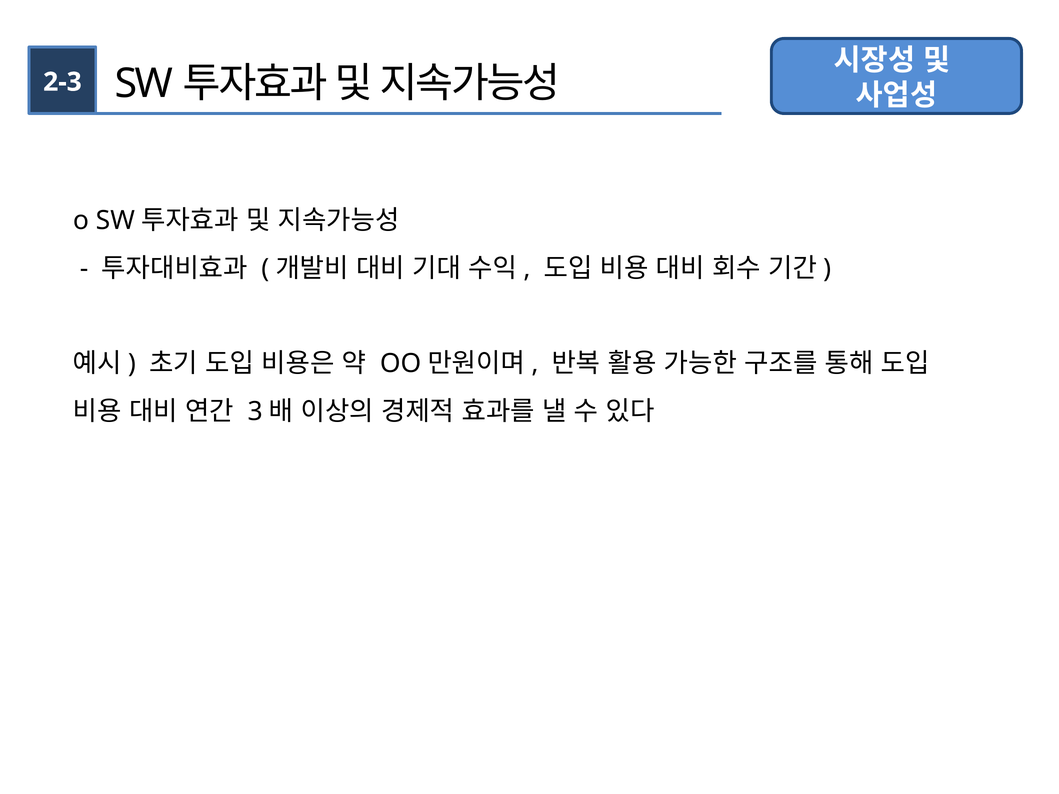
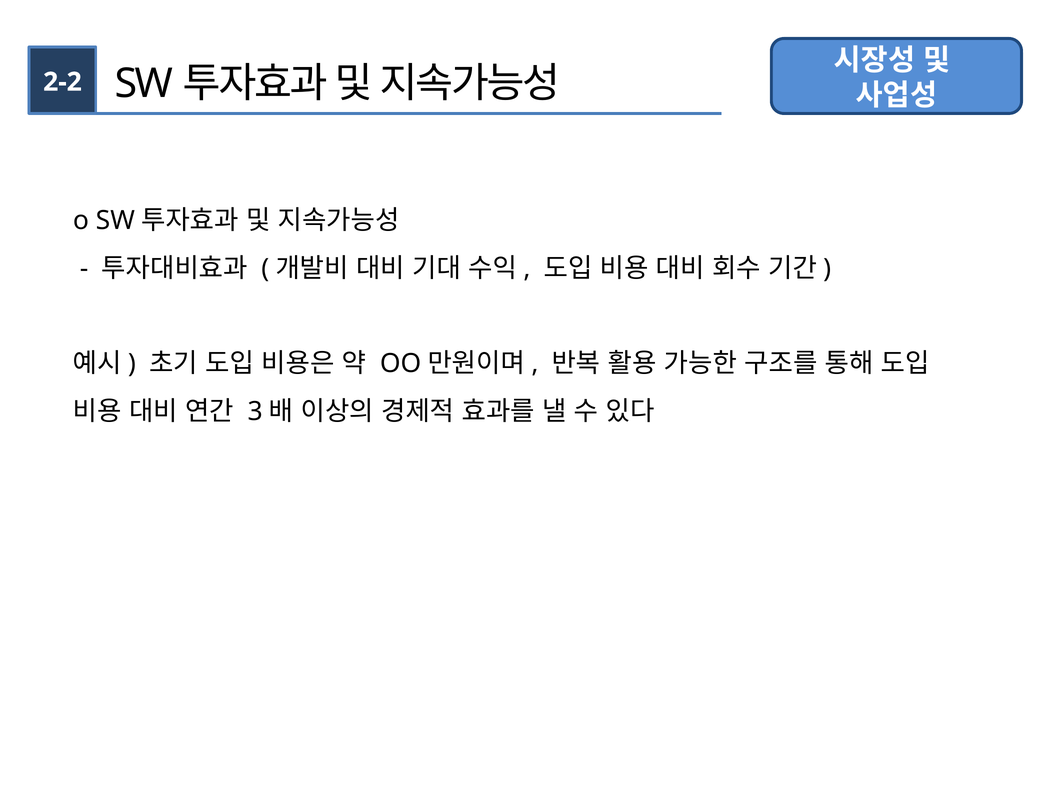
2-3: 2-3 -> 2-2 (62, 82)
